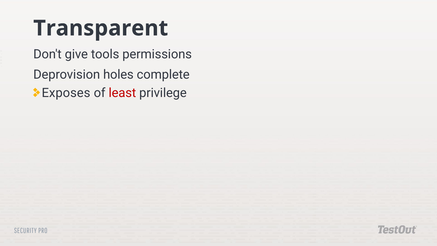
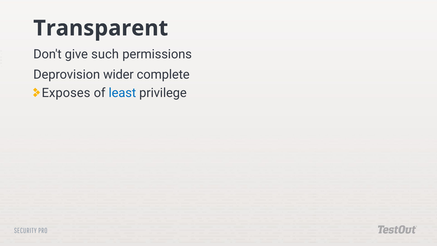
tools: tools -> such (105, 54)
holes: holes -> wider (118, 75)
least colour: red -> blue (122, 93)
